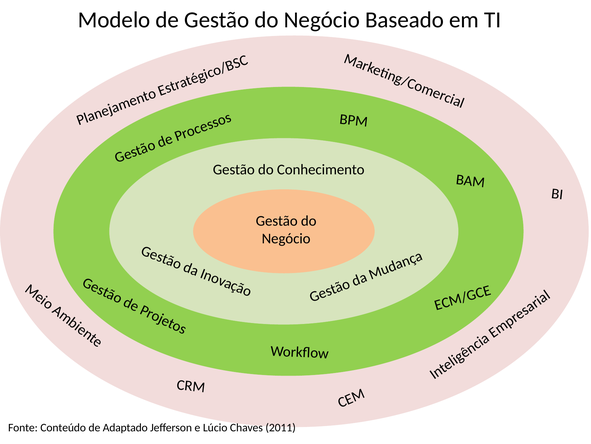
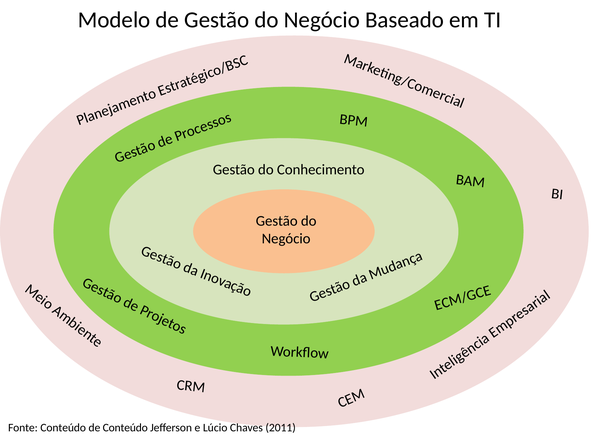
de Adaptado: Adaptado -> Conteúdo (125, 427)
